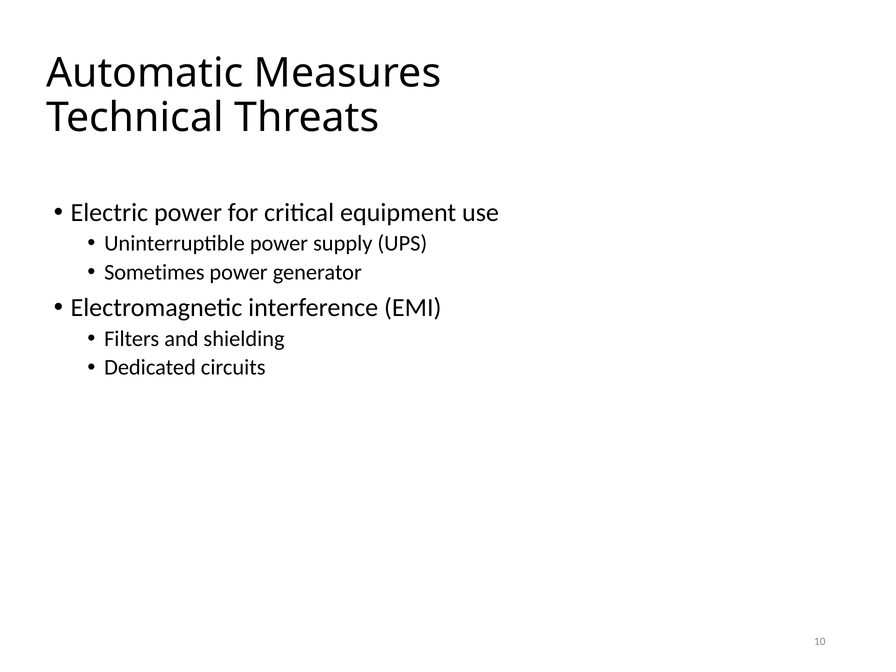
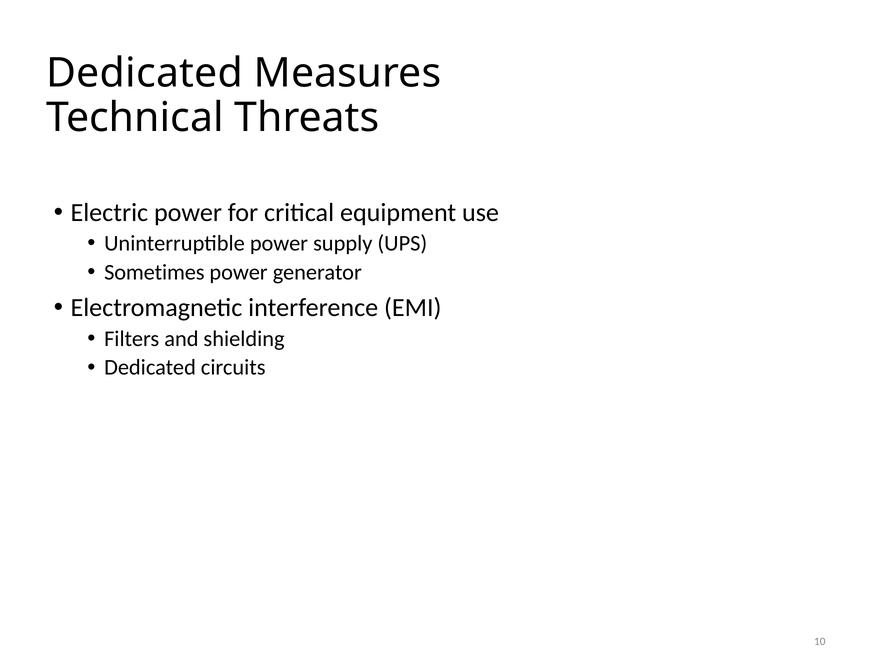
Automatic: Automatic -> Dedicated (145, 73)
